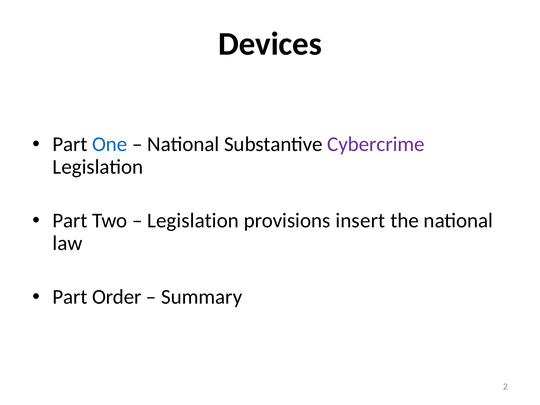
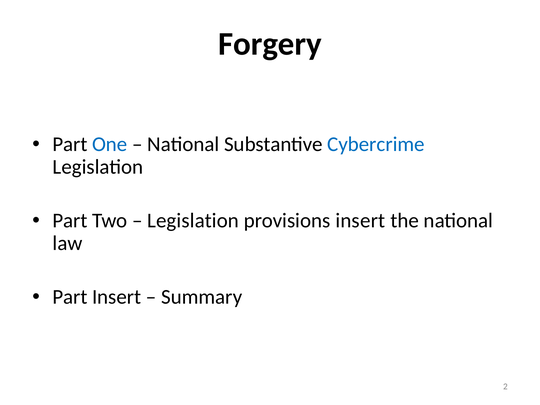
Devices: Devices -> Forgery (270, 44)
Cybercrime colour: purple -> blue (376, 144)
Part Order: Order -> Insert (117, 297)
